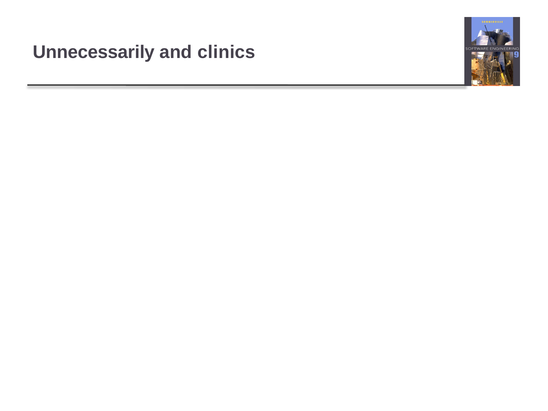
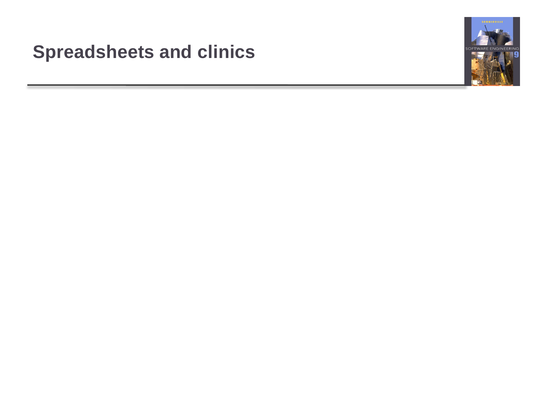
Unnecessarily: Unnecessarily -> Spreadsheets (94, 52)
